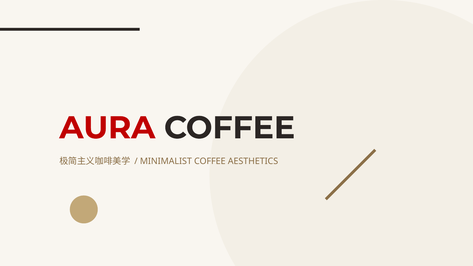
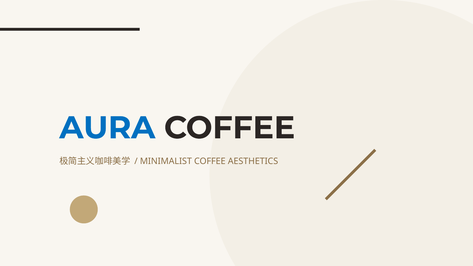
AURA colour: red -> blue (107, 128)
